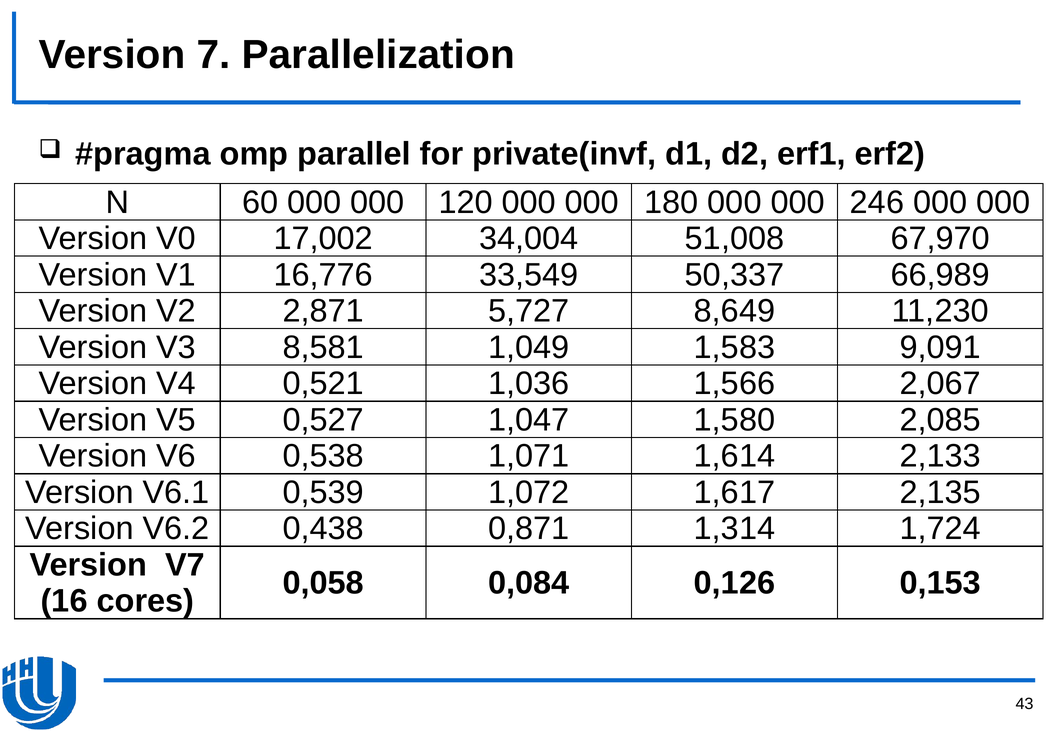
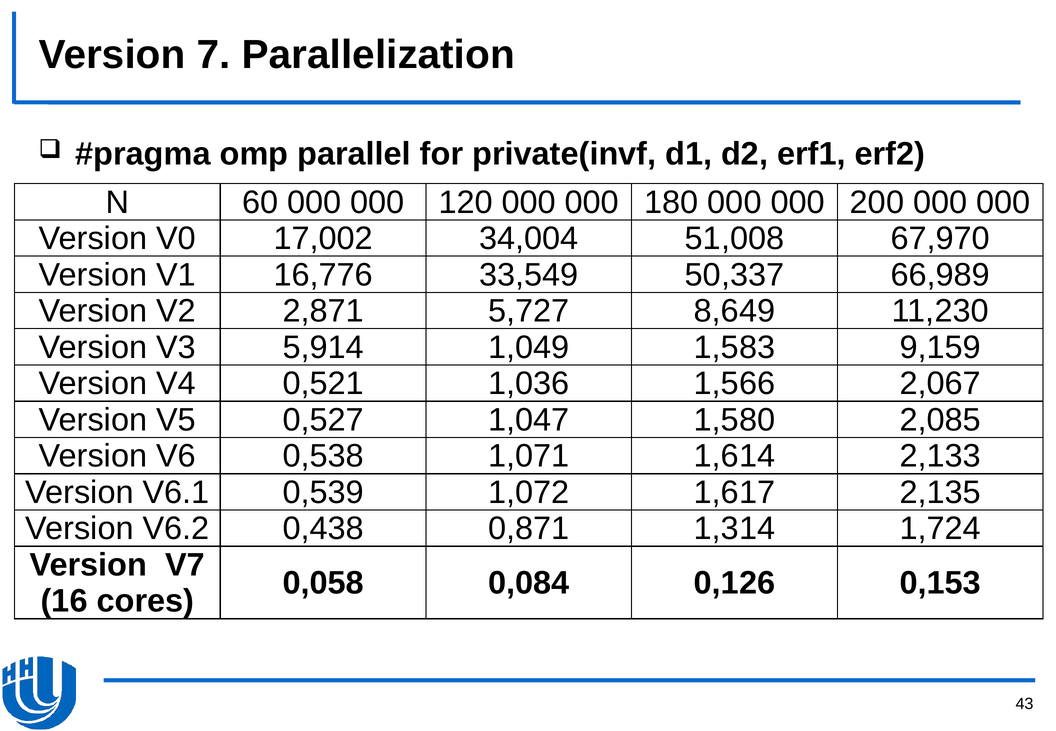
246: 246 -> 200 (877, 202)
8,581: 8,581 -> 5,914 (323, 347)
9,091: 9,091 -> 9,159 (940, 347)
